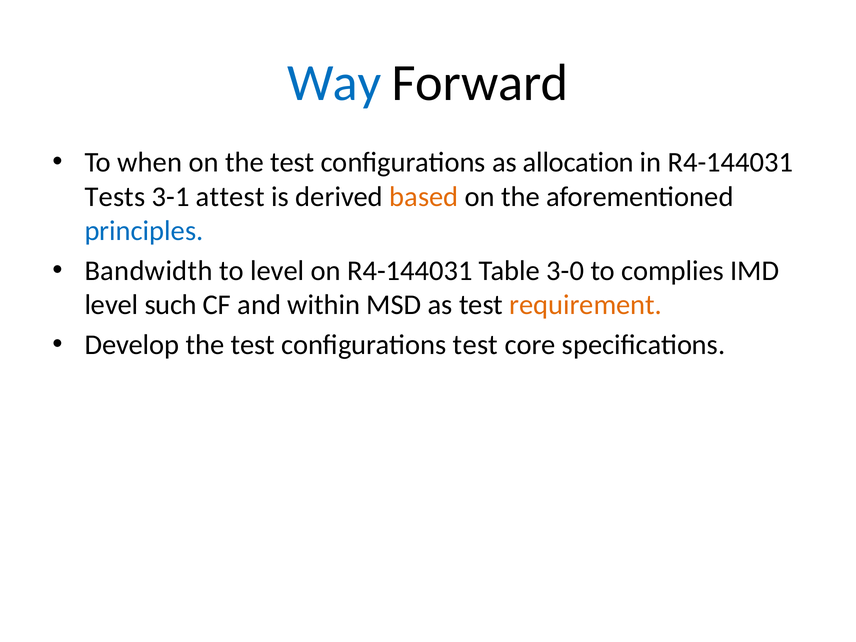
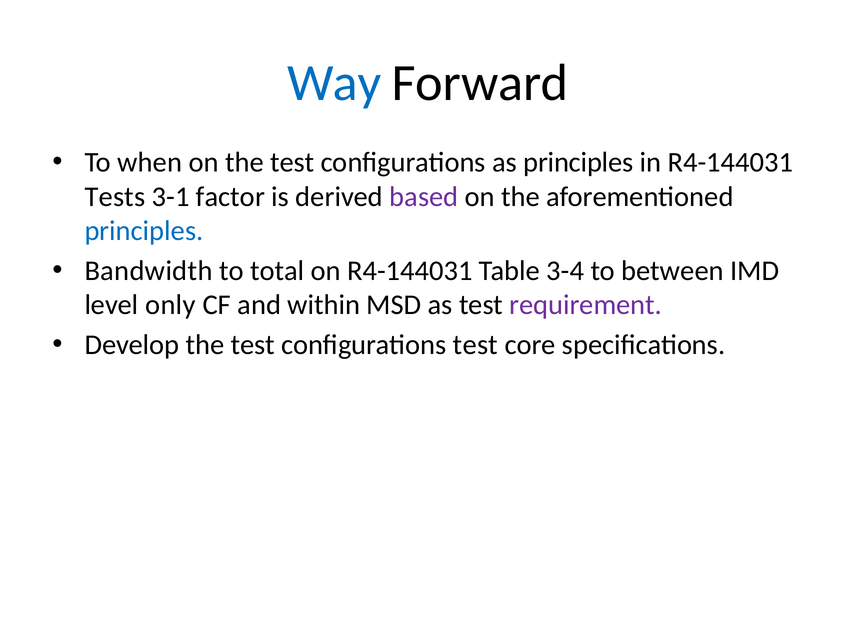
as allocation: allocation -> principles (578, 162)
attest: attest -> factor (230, 197)
based colour: orange -> purple (424, 197)
to level: level -> total (277, 271)
3-0: 3-0 -> 3-4 (565, 271)
complies: complies -> between (672, 271)
such: such -> only (170, 305)
requirement colour: orange -> purple (586, 305)
